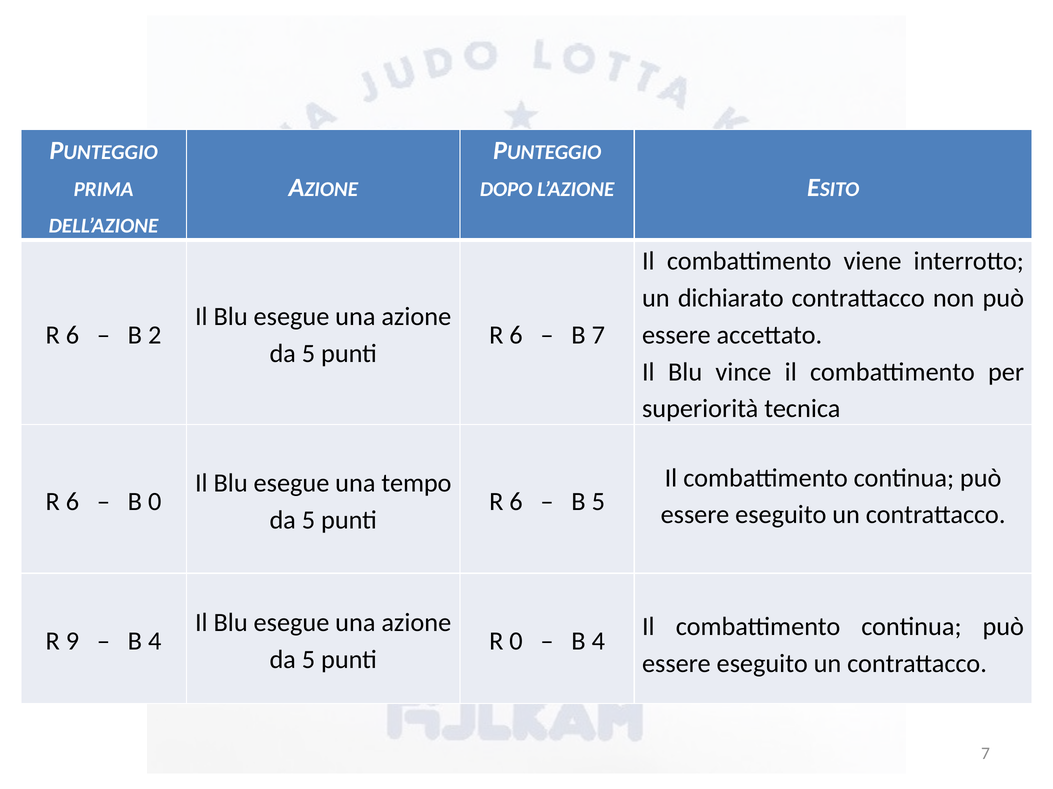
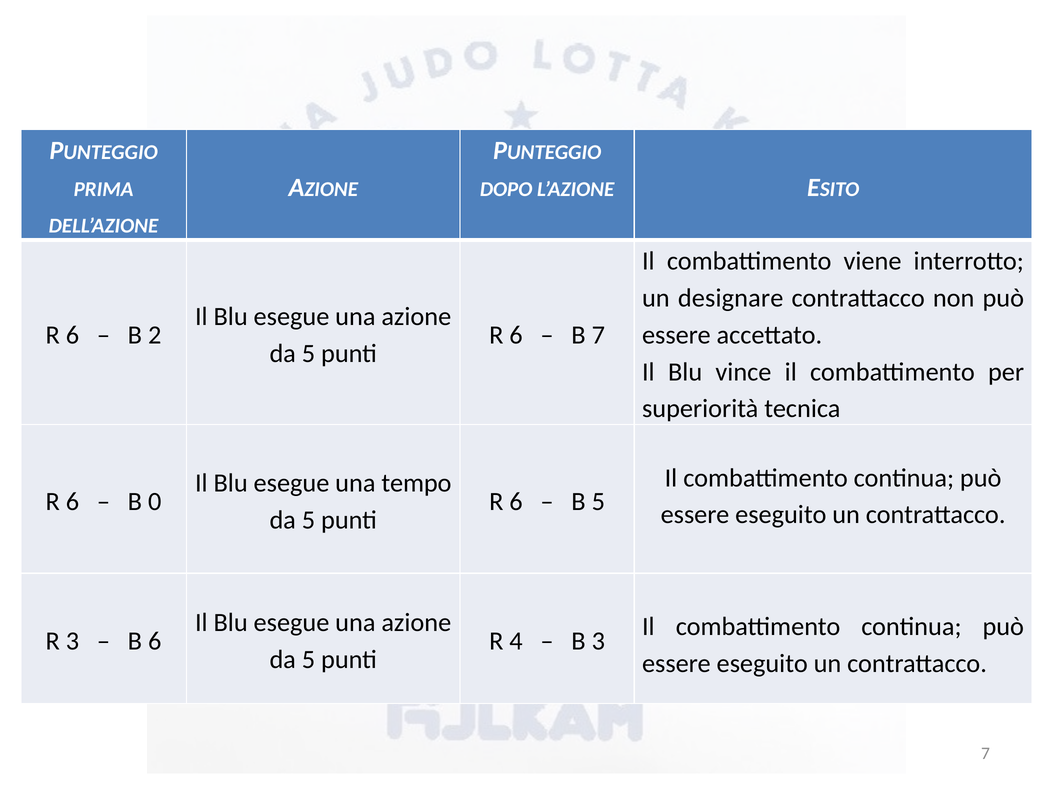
dichiarato: dichiarato -> designare (731, 298)
R 9: 9 -> 3 (72, 642)
4: 4 -> 6 (155, 642)
R 0: 0 -> 4 (516, 642)
4: 4 -> 3 (598, 642)
